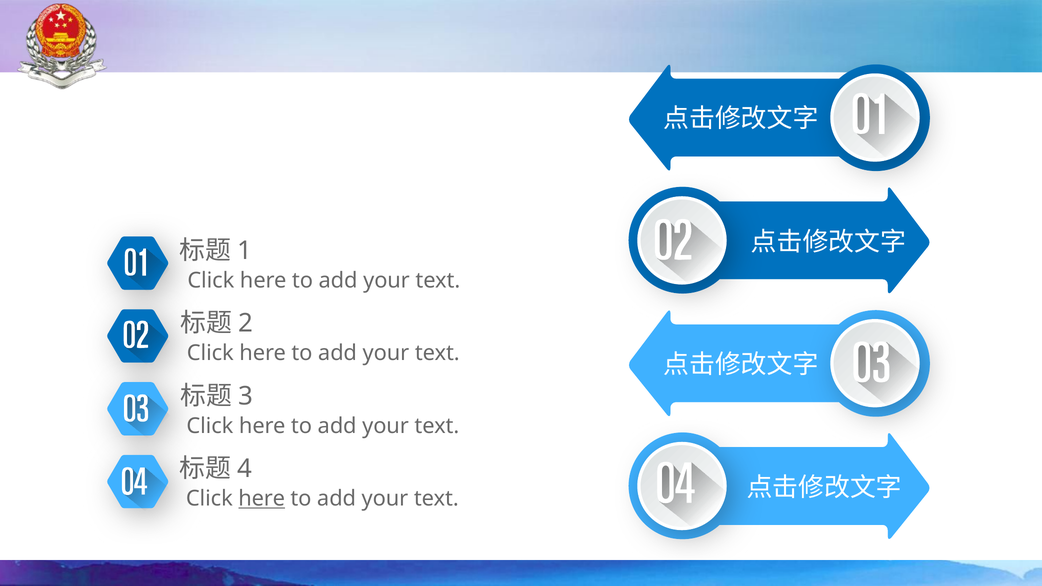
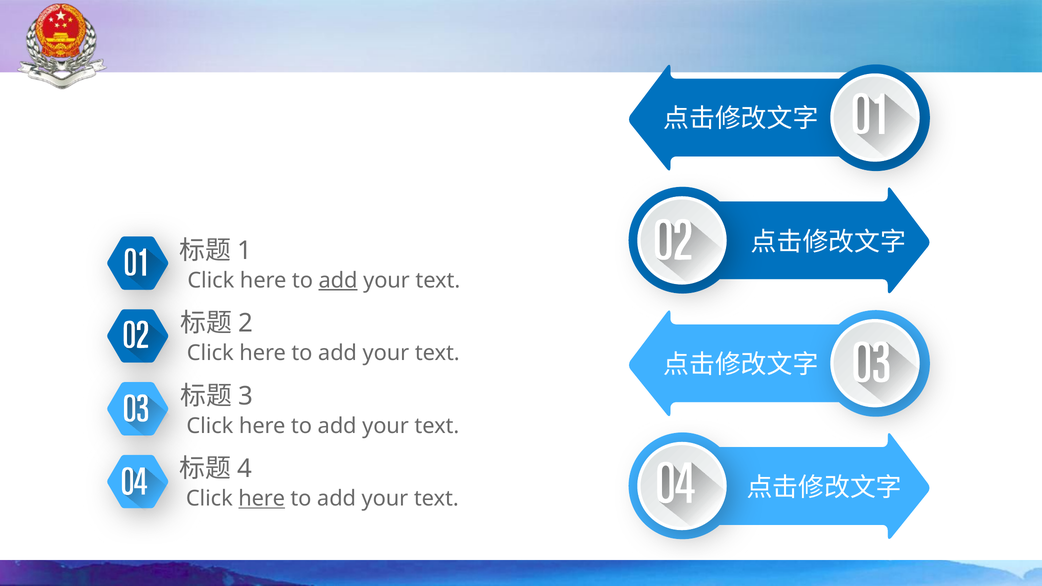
add underline: none -> present (338, 280)
